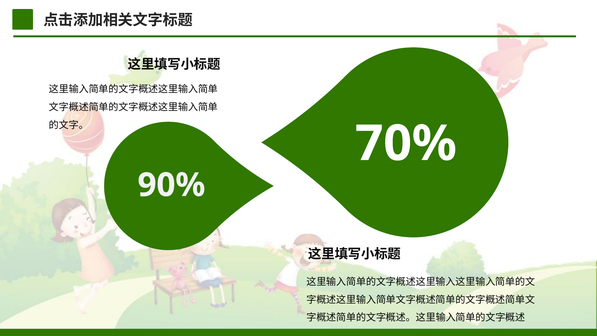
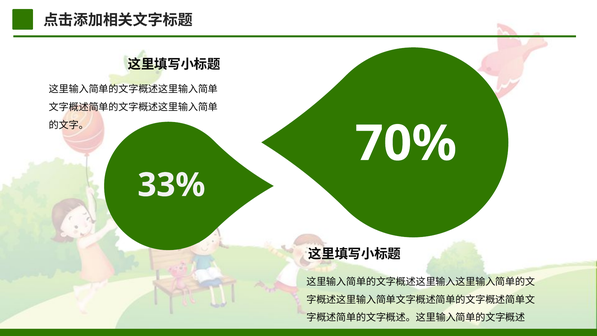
90%: 90% -> 33% (171, 185)
